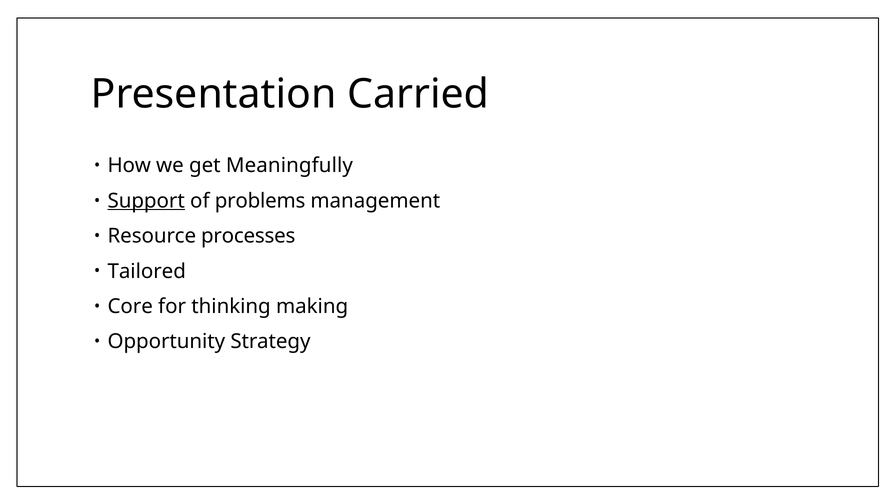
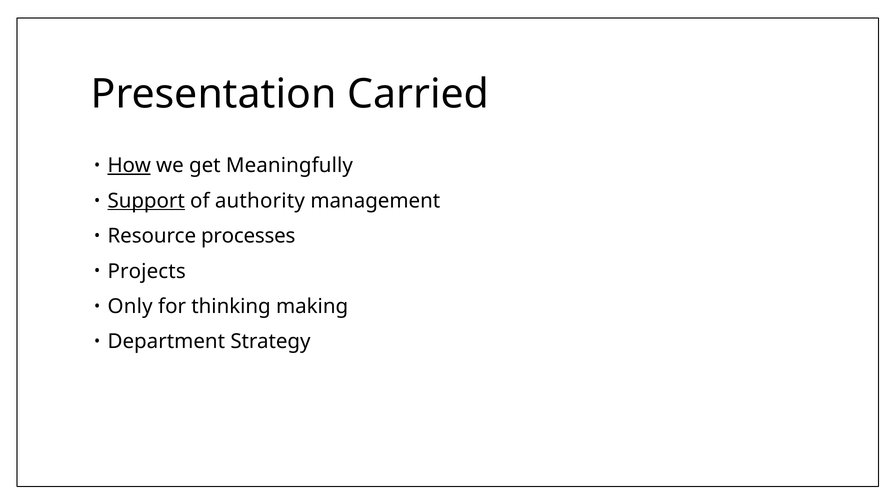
How underline: none -> present (129, 166)
problems: problems -> authority (260, 201)
Tailored: Tailored -> Projects (147, 271)
Core: Core -> Only (130, 306)
Opportunity: Opportunity -> Department (166, 342)
